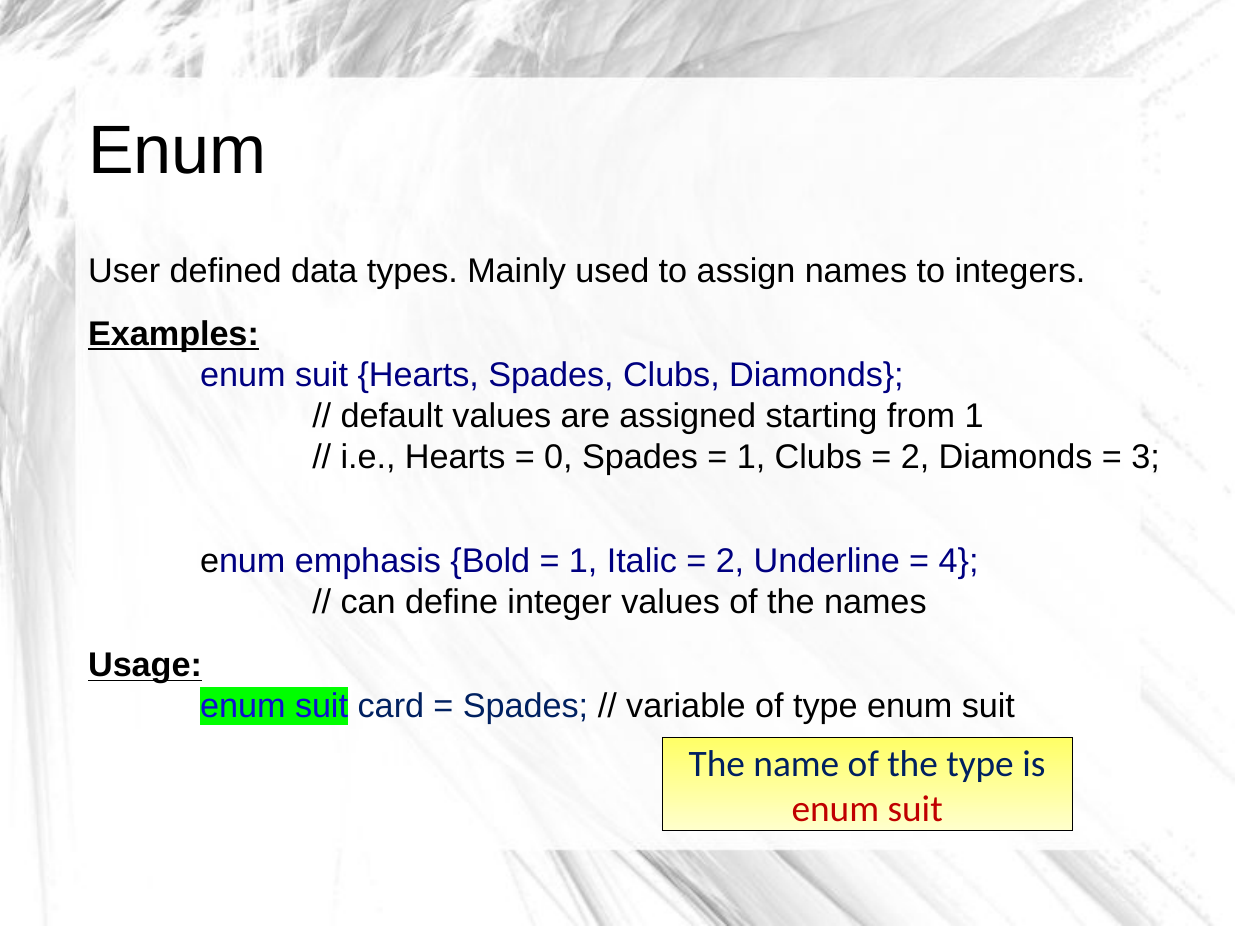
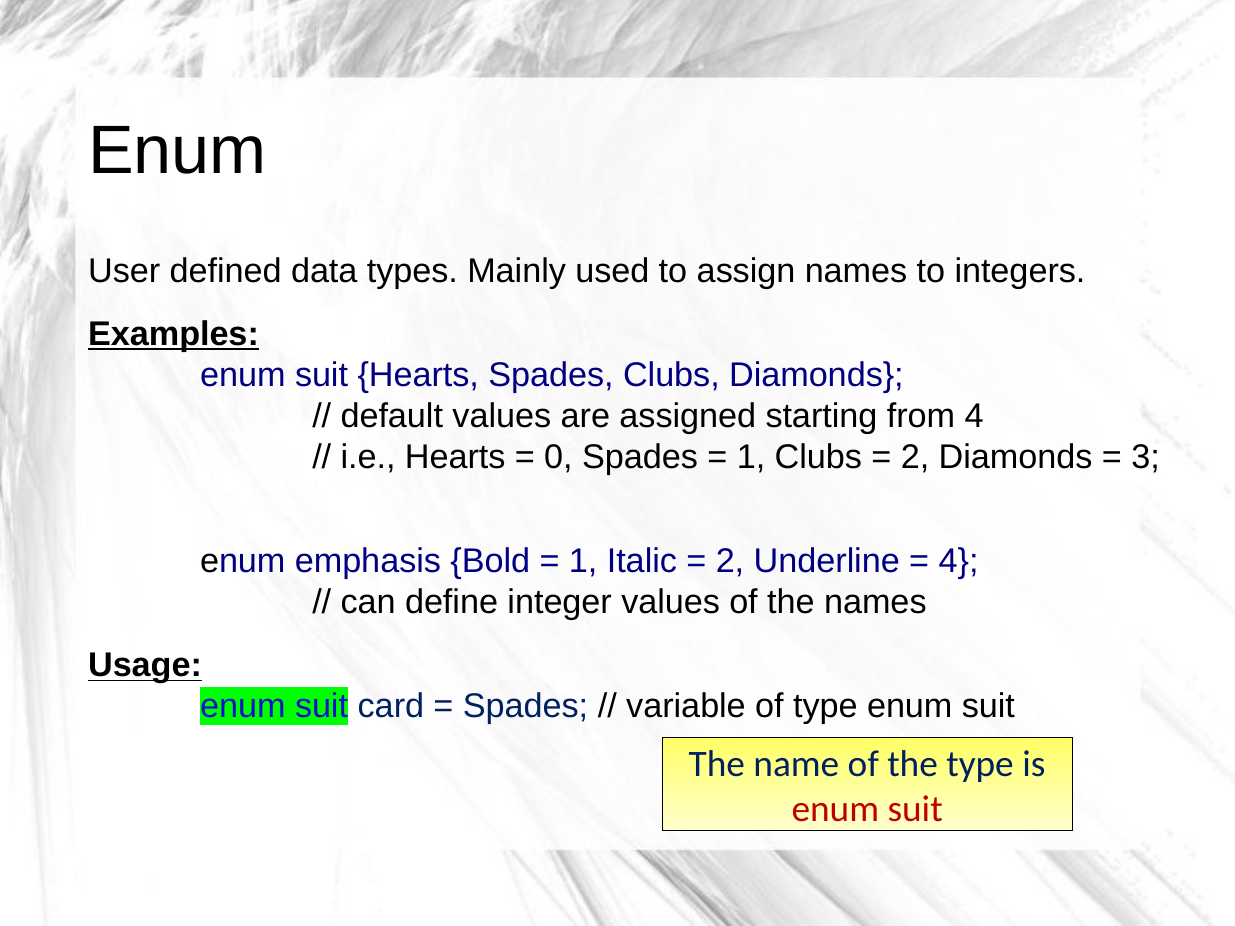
from 1: 1 -> 4 (974, 416)
